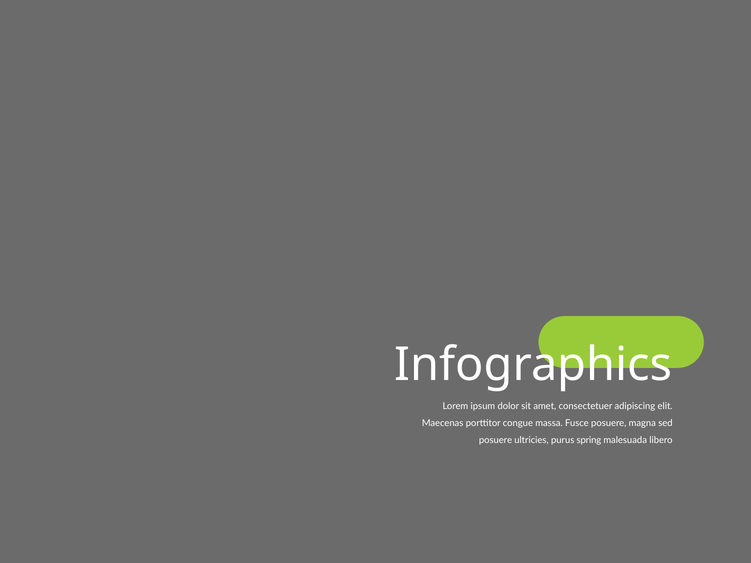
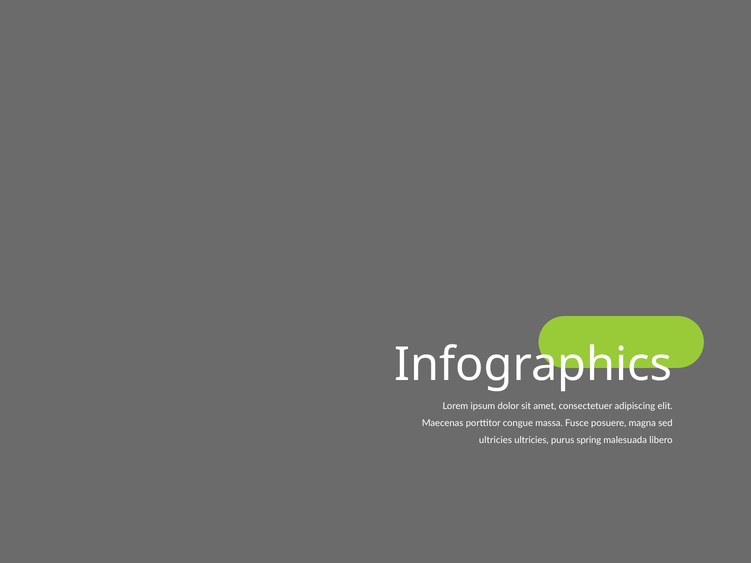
posuere: posuere -> ultricies (495, 440)
